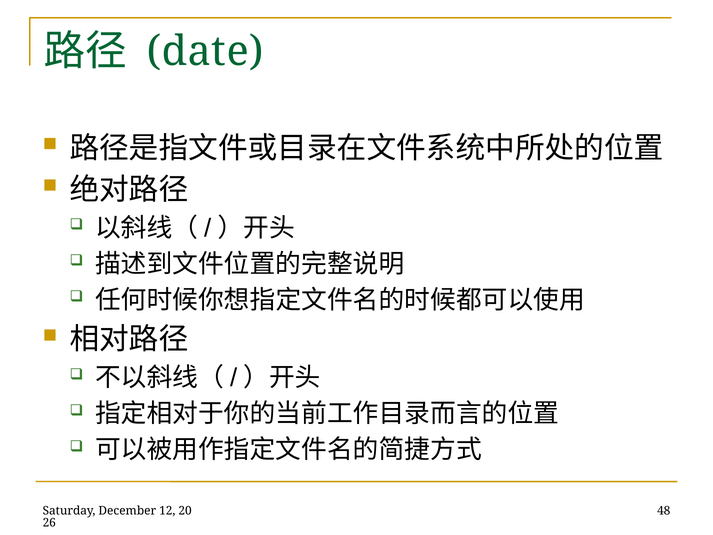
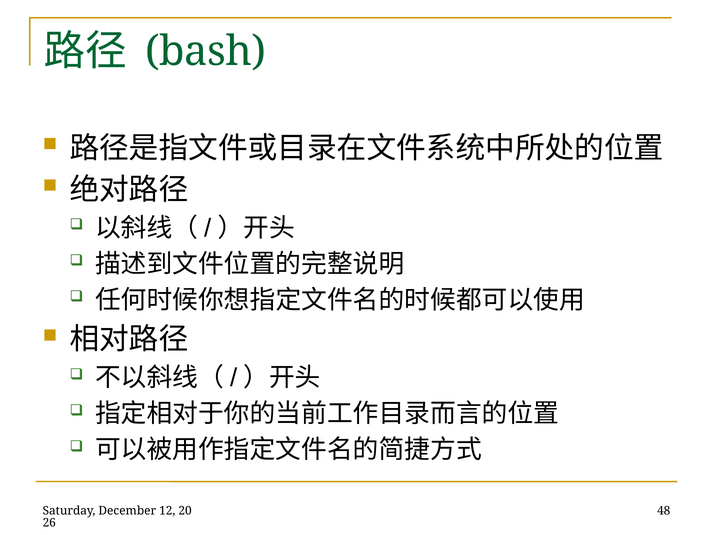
date: date -> bash (206, 52)
